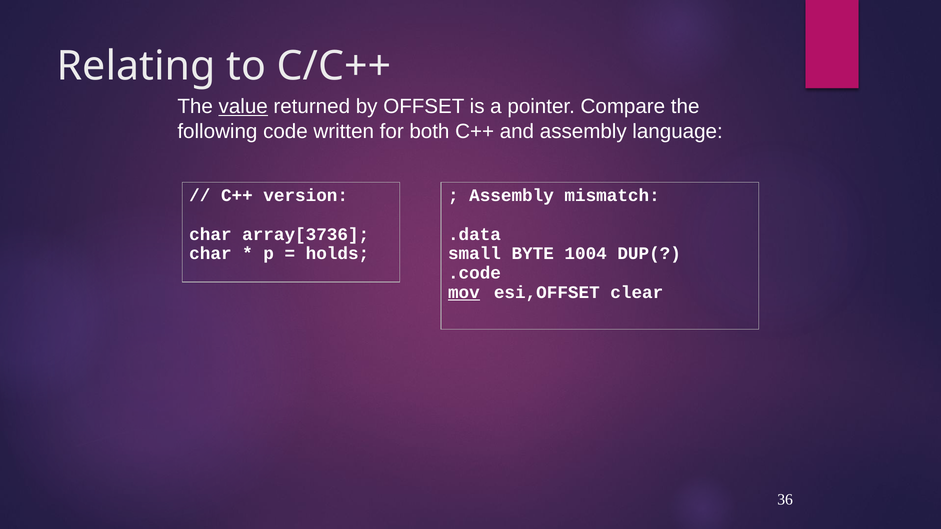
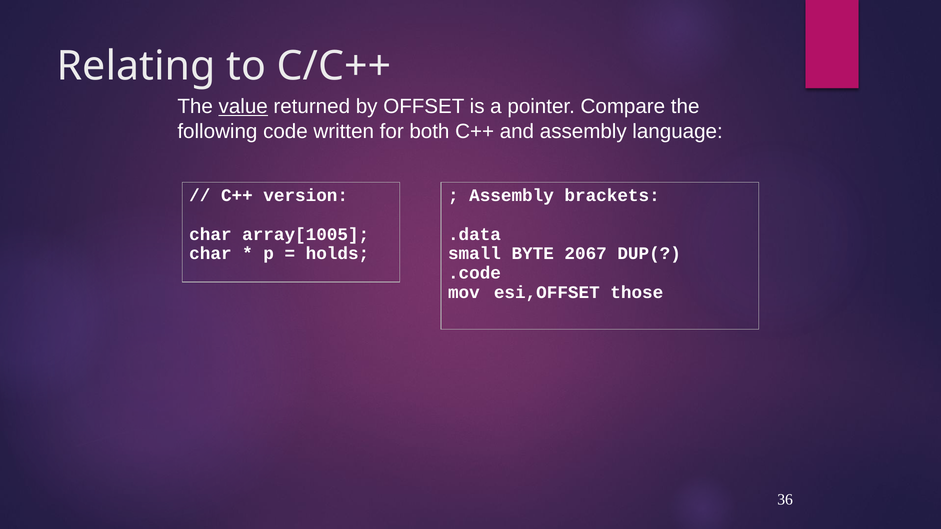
mismatch: mismatch -> brackets (612, 196)
array[3736: array[3736 -> array[1005 (306, 234)
1004: 1004 -> 2067 (586, 254)
mov underline: present -> none (464, 293)
clear: clear -> those (637, 293)
